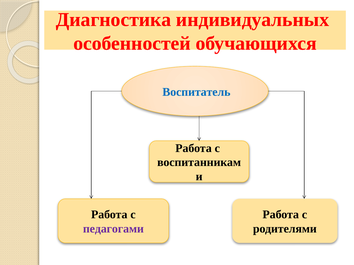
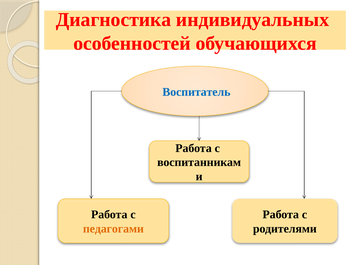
педагогами colour: purple -> orange (113, 229)
